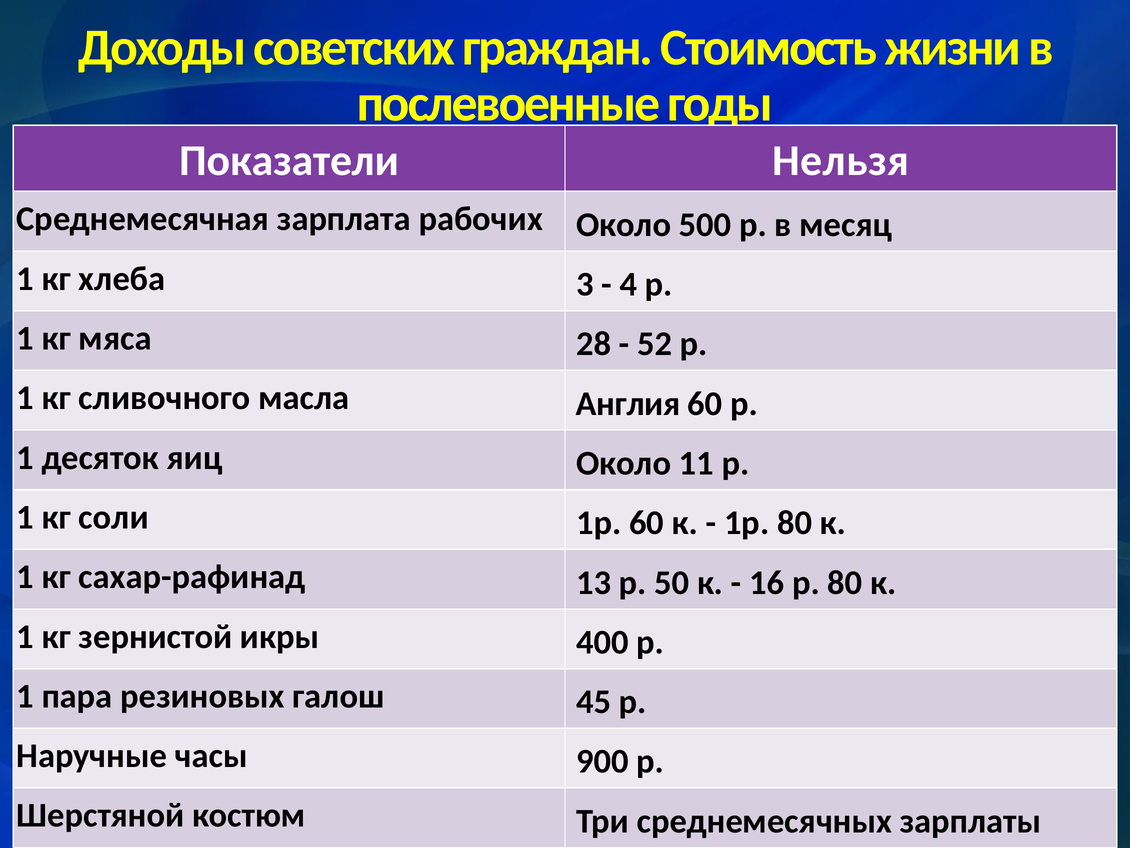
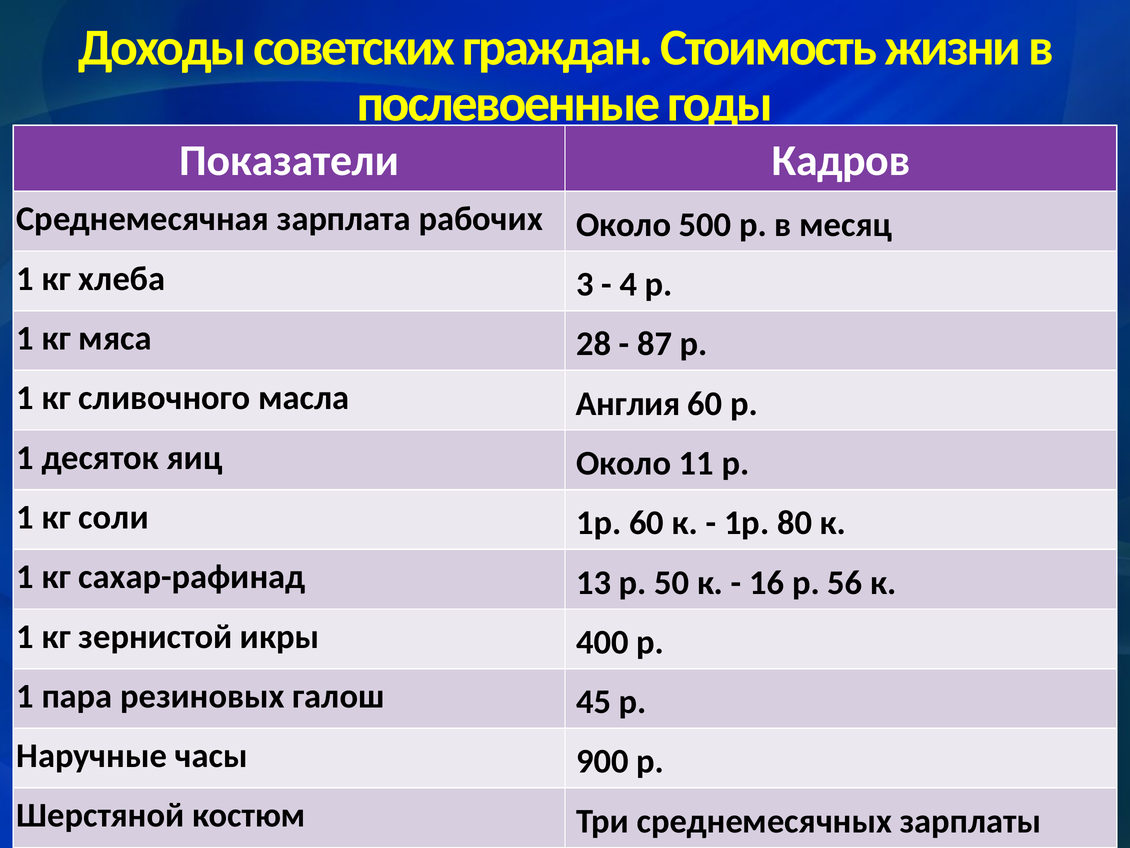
Нельзя: Нельзя -> Кадров (841, 161)
52: 52 -> 87 (655, 344)
р 80: 80 -> 56 (845, 582)
